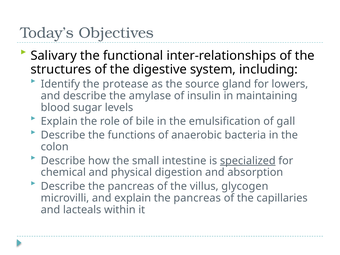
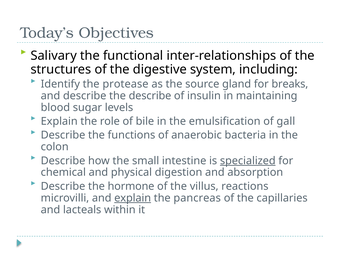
lowers: lowers -> breaks (290, 84)
the amylase: amylase -> describe (150, 96)
Describe the pancreas: pancreas -> hormone (131, 186)
glycogen: glycogen -> reactions (245, 186)
explain underline: none -> present (133, 198)
